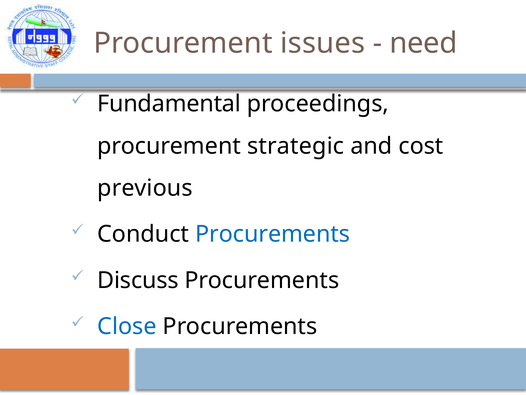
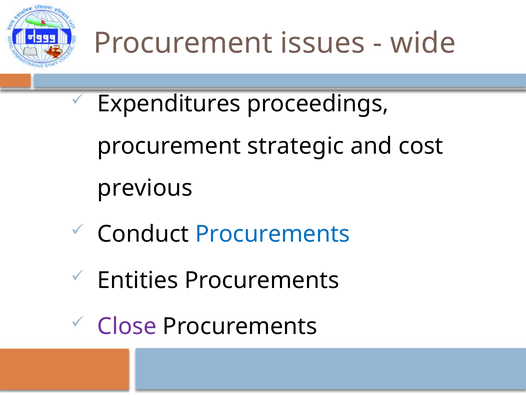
need: need -> wide (423, 43)
Fundamental: Fundamental -> Expenditures (169, 104)
Discuss: Discuss -> Entities (138, 280)
Close colour: blue -> purple (127, 326)
